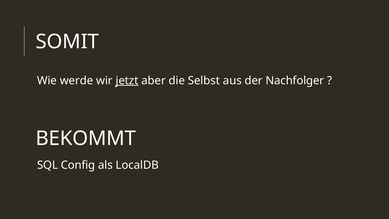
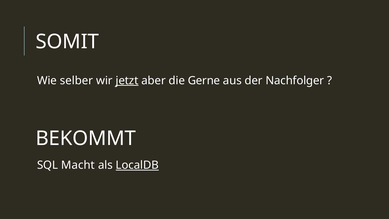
werde: werde -> selber (76, 80)
Selbst: Selbst -> Gerne (204, 80)
Config: Config -> Macht (78, 165)
LocalDB underline: none -> present (137, 165)
